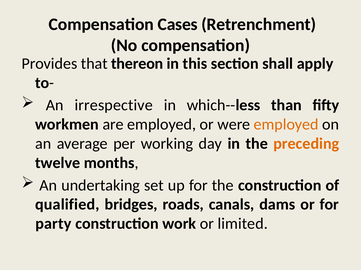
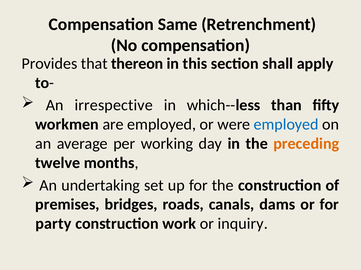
Cases: Cases -> Same (178, 24)
employed colour: orange -> blue (286, 125)
qualified: qualified -> premises (67, 205)
limited: limited -> inquiry (243, 224)
